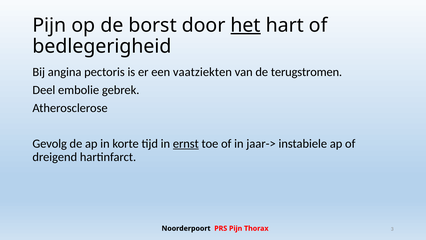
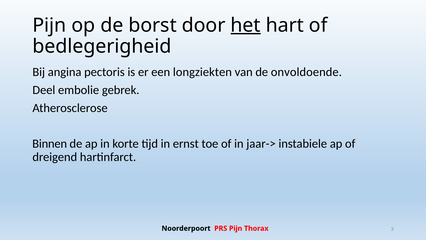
vaatziekten: vaatziekten -> longziekten (202, 72)
terugstromen: terugstromen -> onvoldoende (306, 72)
Gevolg: Gevolg -> Binnen (50, 143)
ernst underline: present -> none (186, 143)
